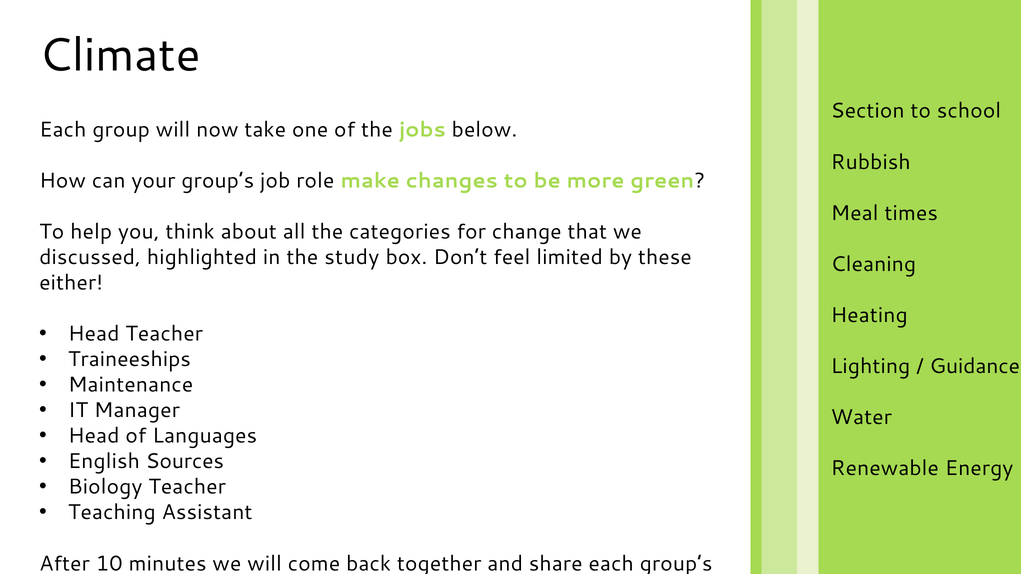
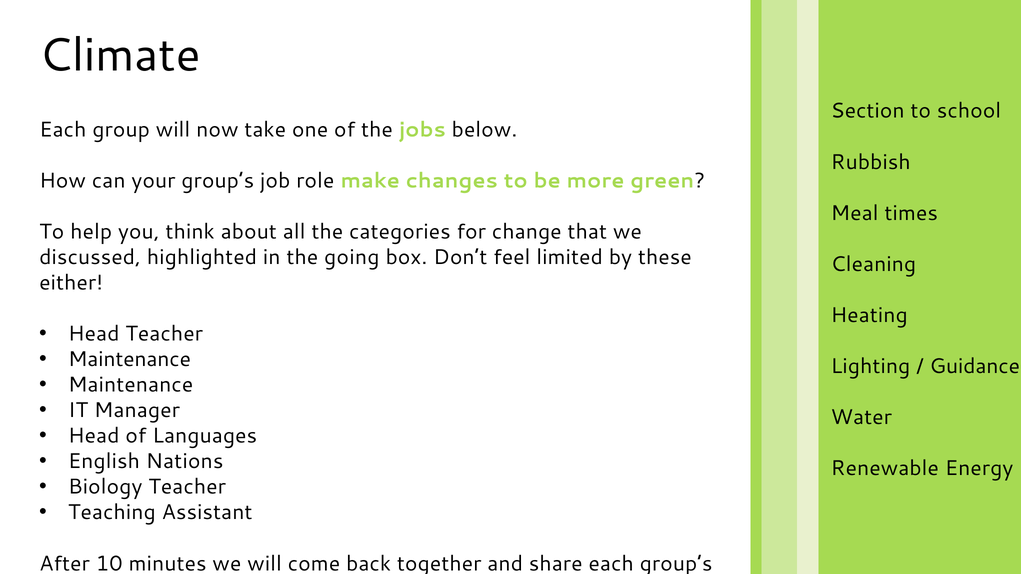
study: study -> going (352, 257)
Traineeships: Traineeships -> Maintenance (129, 360)
Sources: Sources -> Nations (185, 462)
